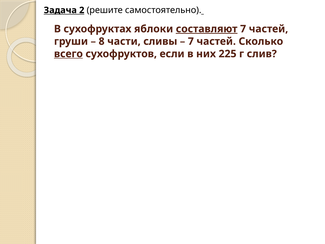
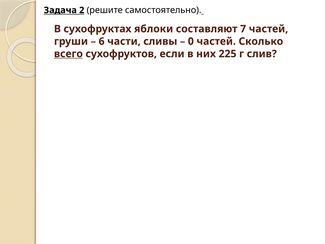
составляют underline: present -> none (207, 29)
8: 8 -> 6 (102, 41)
7: 7 -> 0 (191, 41)
